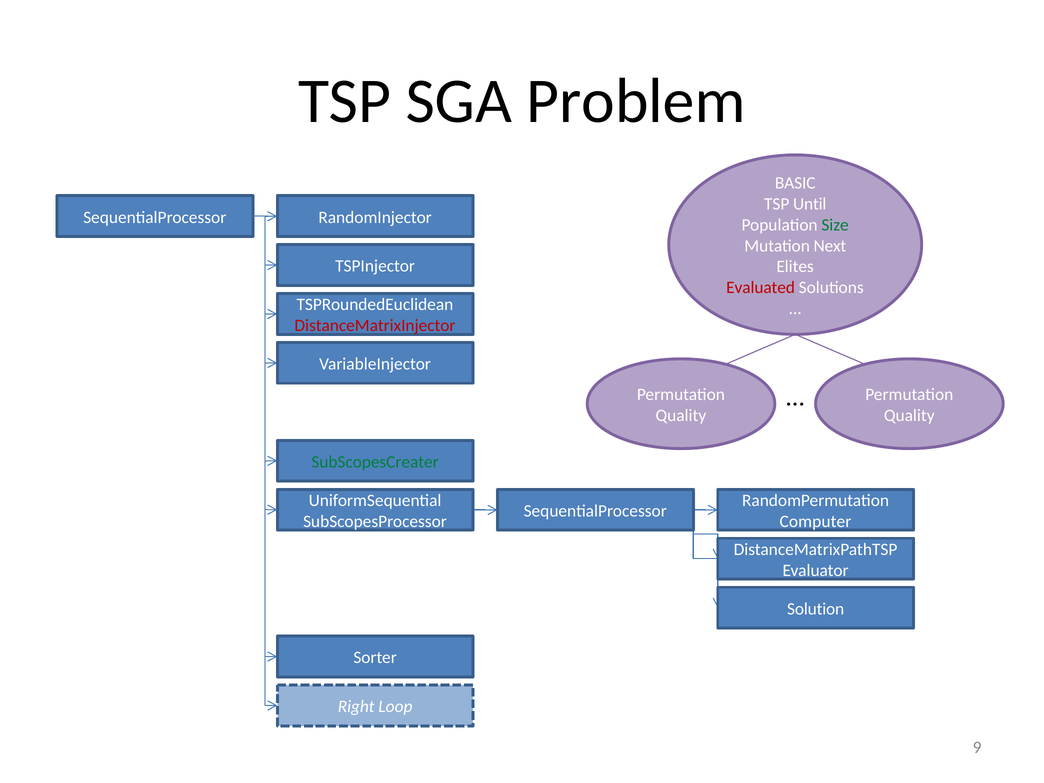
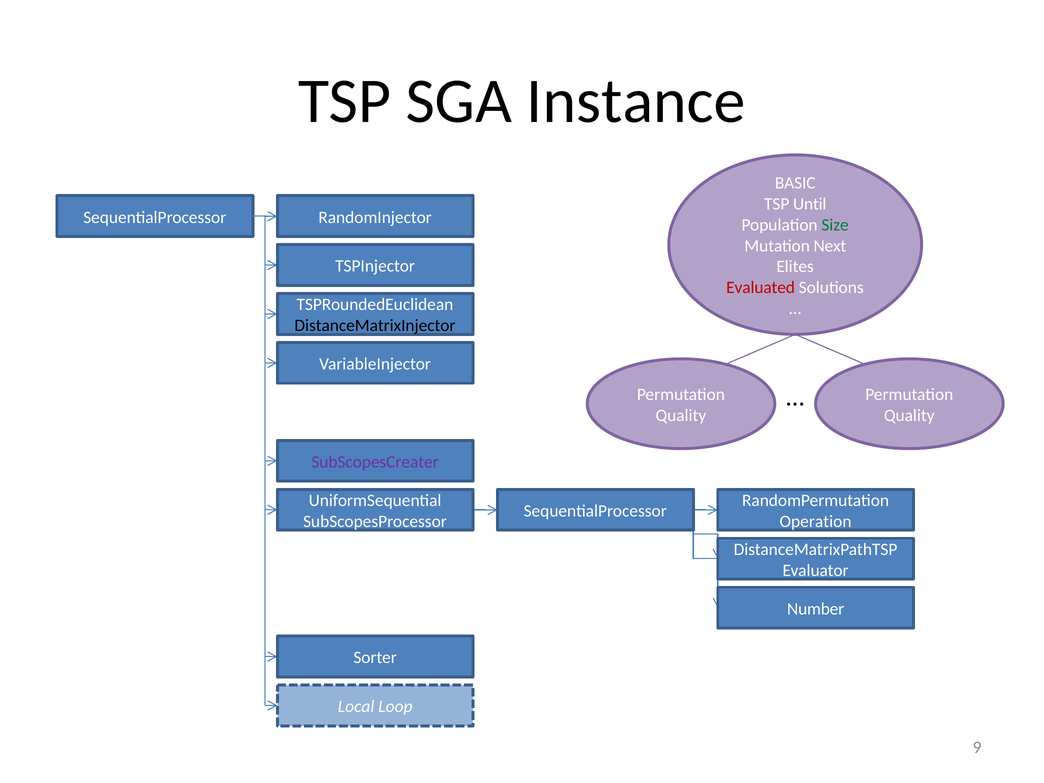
Problem: Problem -> Instance (636, 101)
DistanceMatrixInjector colour: red -> black (375, 326)
SubScopesCreater colour: green -> purple (375, 462)
Computer: Computer -> Operation (816, 521)
Solution: Solution -> Number (816, 609)
Right: Right -> Local (356, 707)
